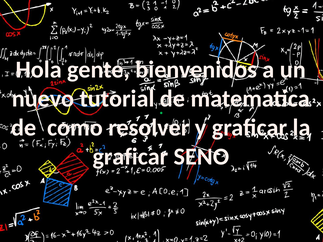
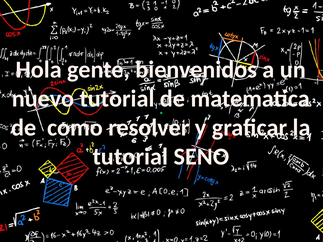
graficar: graficar -> tutorial (130, 157)
